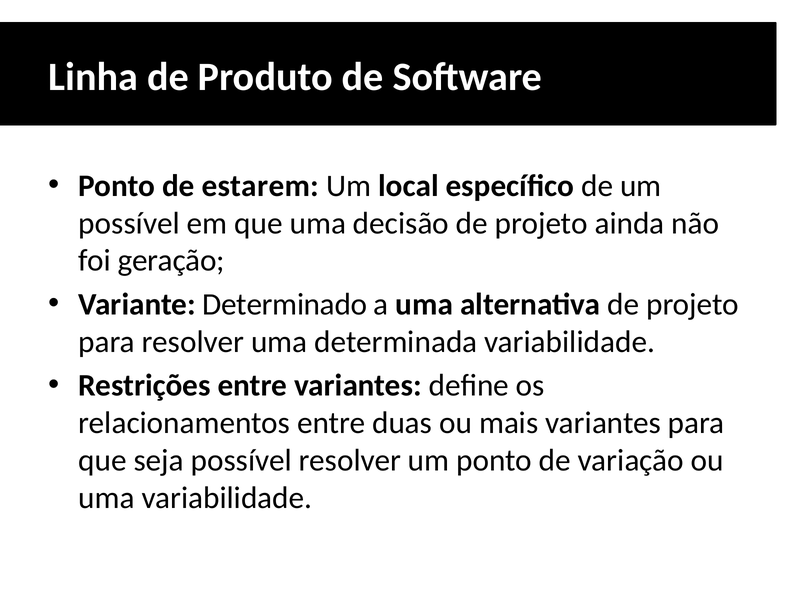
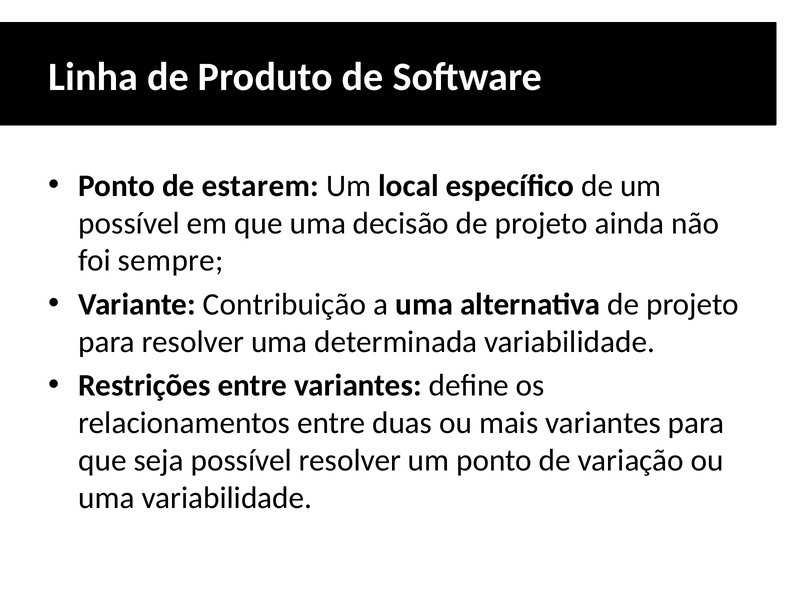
geração: geração -> sempre (171, 261)
Determinado: Determinado -> Contribuição (285, 304)
